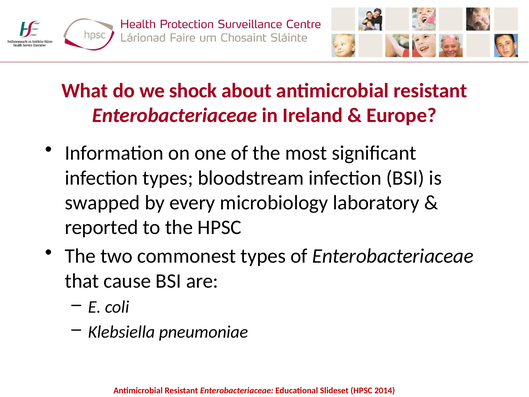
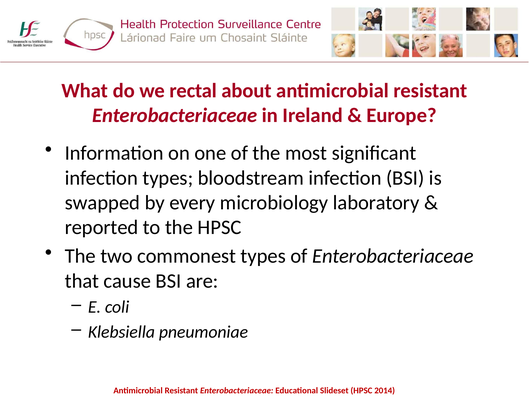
shock: shock -> rectal (193, 91)
